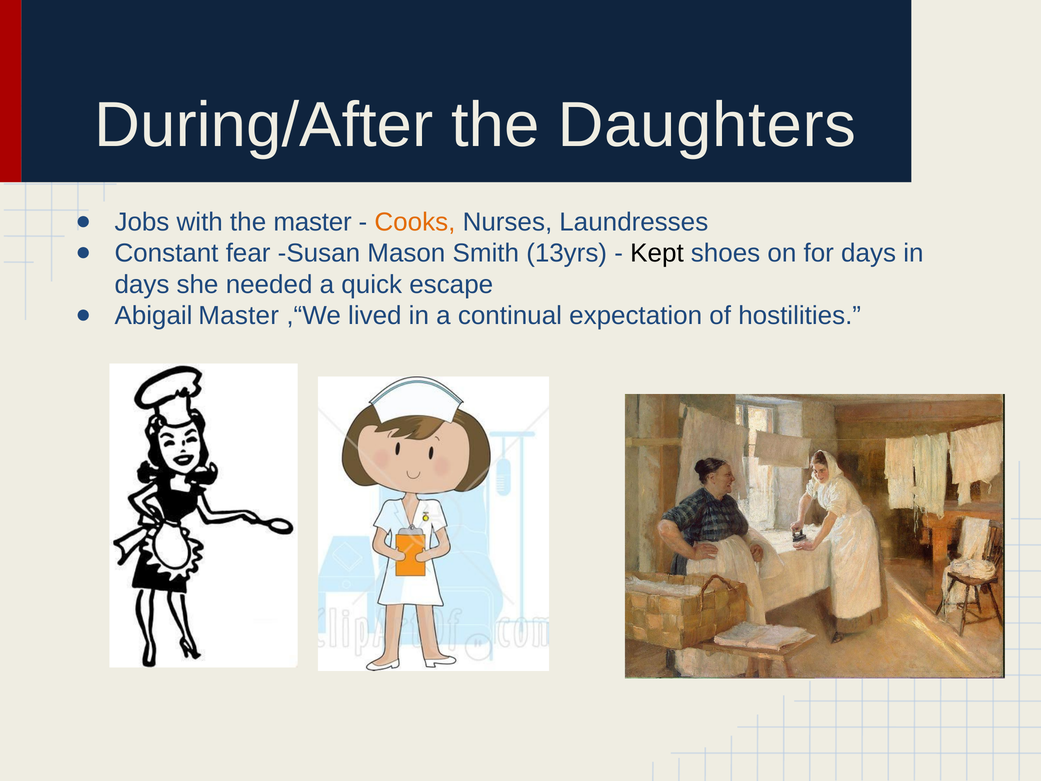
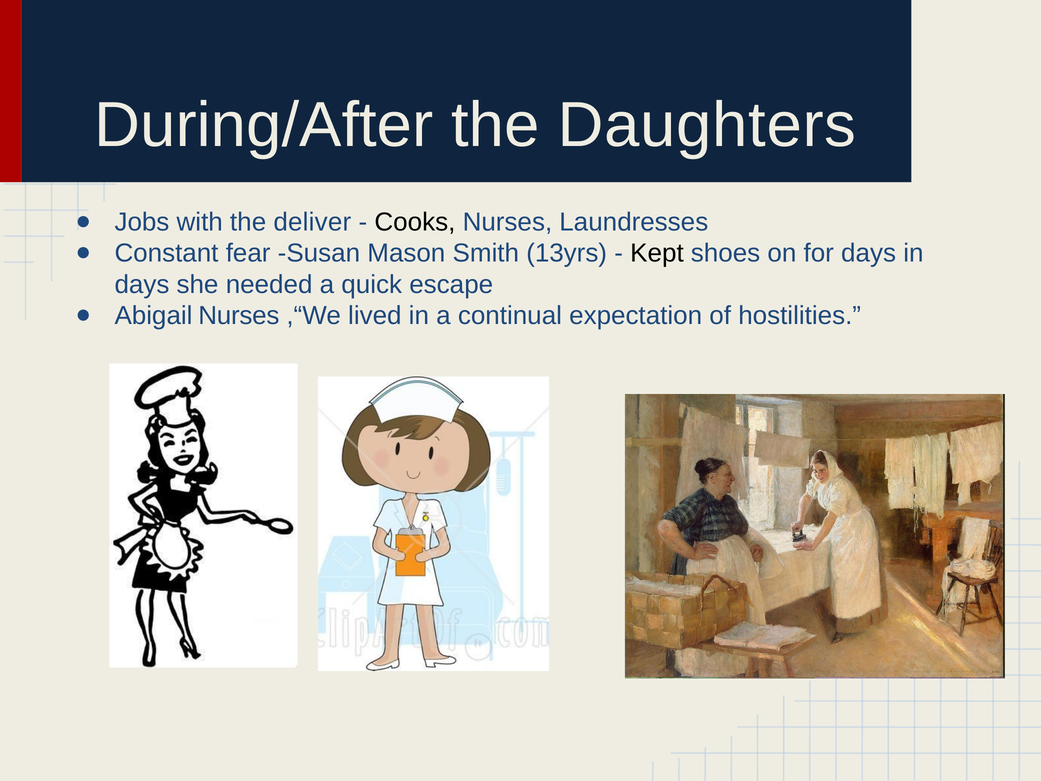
the master: master -> deliver (312, 222)
Cooks colour: orange -> black (415, 222)
Abigail Master: Master -> Nurses (239, 316)
